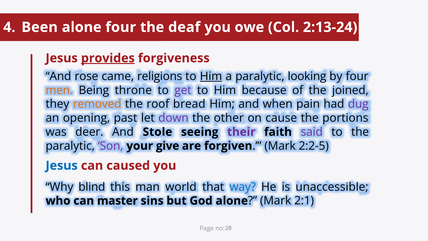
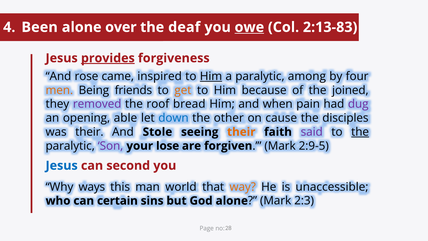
alone four: four -> over (121, 27)
owe underline: none -> present (249, 27)
2:13-24: 2:13-24 -> 2:13-83 (330, 27)
religions: religions -> inspired (160, 76)
looking: looking -> among (307, 76)
throne: throne -> friends (133, 90)
get colour: purple -> orange (183, 90)
removed colour: orange -> purple (97, 104)
past: past -> able (125, 118)
down colour: purple -> blue (173, 118)
portions: portions -> disciples (345, 118)
was deer: deer -> their (89, 132)
their colour: purple -> orange (241, 132)
the underline: none -> present (360, 132)
give: give -> lose (168, 146)
2:2-5: 2:2-5 -> 2:9-5 (314, 146)
caused: caused -> second (128, 166)
blind: blind -> ways (92, 187)
way colour: blue -> orange (243, 187)
master: master -> certain (117, 201)
2:1: 2:1 -> 2:3 (304, 201)
